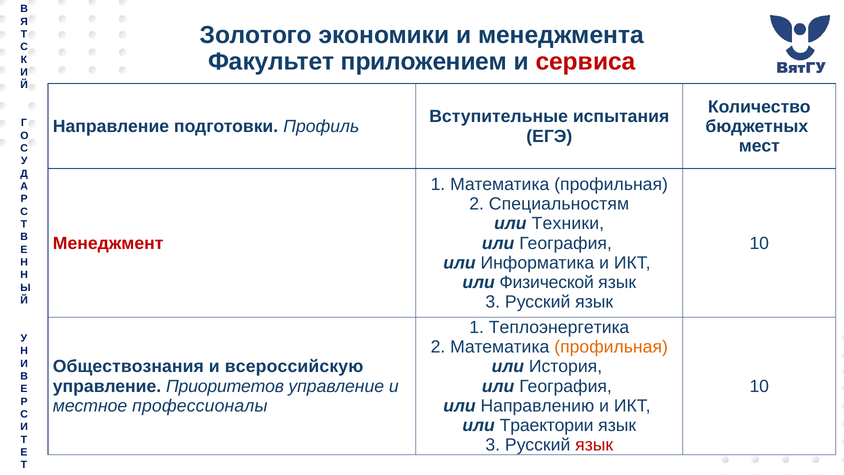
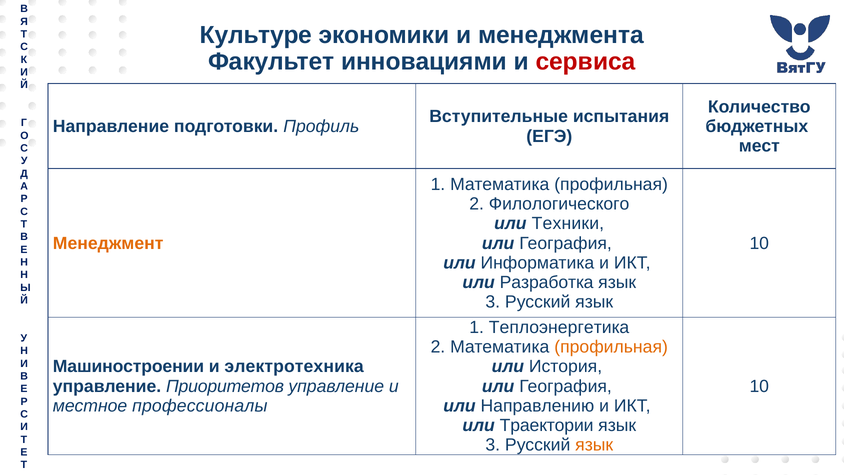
Золотого: Золотого -> Культуре (256, 35)
приложением: приложением -> инновациями (424, 62)
Специальностям: Специальностям -> Филологического (559, 204)
Менеджмент colour: red -> orange (108, 243)
Физической: Физической -> Разработка (547, 282)
Обществознания: Обществознания -> Машиностроении (128, 366)
всероссийскую: всероссийскую -> электротехника (294, 366)
язык colour: red -> orange (594, 445)
